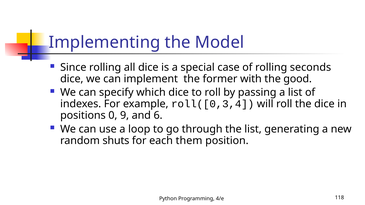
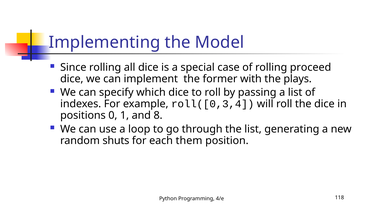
seconds: seconds -> proceed (311, 67)
good: good -> plays (298, 79)
9: 9 -> 1 (125, 116)
6: 6 -> 8 (158, 116)
